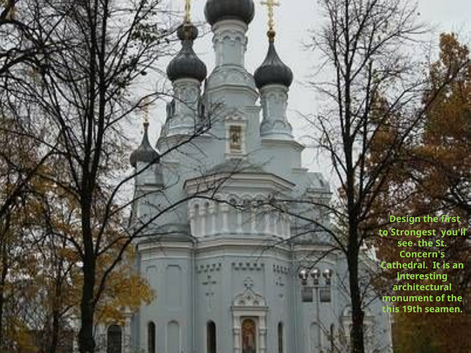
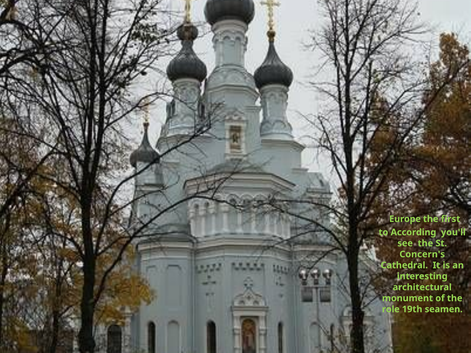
Design: Design -> Europe (405, 219)
Strongest: Strongest -> According (413, 232)
this: this -> role (391, 309)
